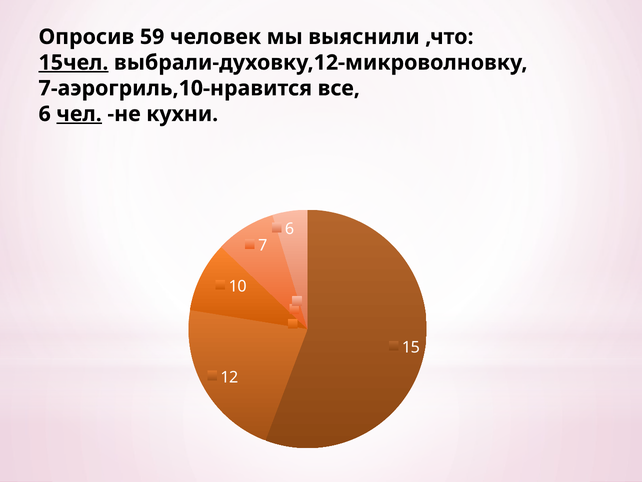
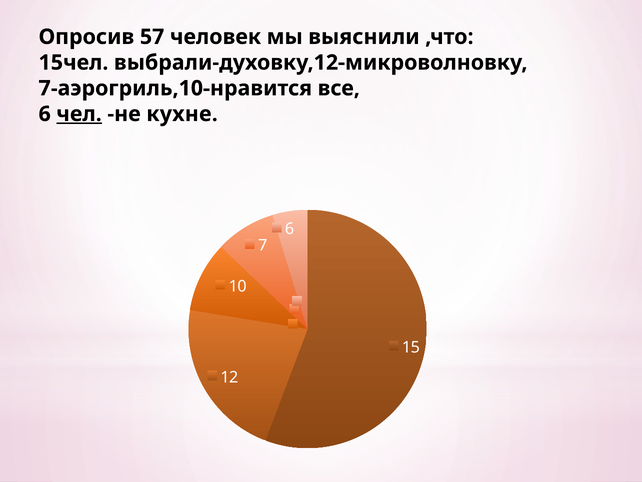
59: 59 -> 57 (152, 37)
15чел underline: present -> none (73, 63)
кухни: кухни -> кухне (182, 114)
